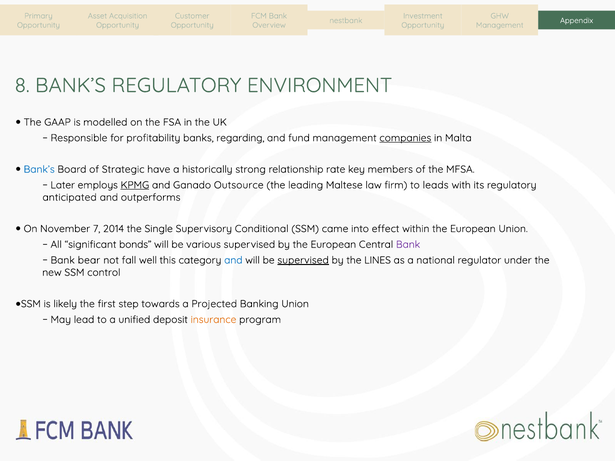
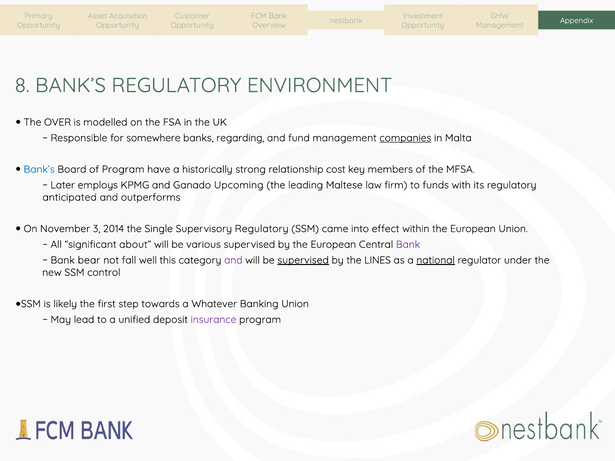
GAAP: GAAP -> OVER (58, 122)
profitability: profitability -> somewhere (153, 138)
of Strategic: Strategic -> Program (123, 169)
rate: rate -> cost (336, 169)
KPMG underline: present -> none (135, 185)
Outsource: Outsource -> Upcoming (239, 185)
leads: leads -> funds (436, 185)
7: 7 -> 3 (97, 229)
Supervisory Conditional: Conditional -> Regulatory (262, 229)
bonds: bonds -> about (135, 245)
and colour: blue -> purple (233, 260)
national underline: none -> present (436, 260)
Projected: Projected -> Whatever (214, 304)
insurance colour: orange -> purple (214, 320)
